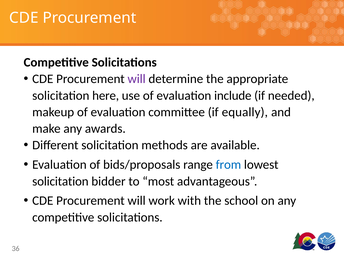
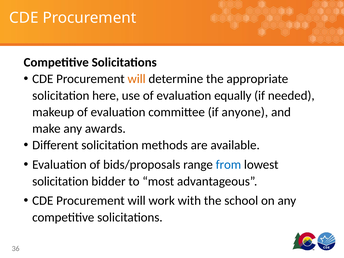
will colour: purple -> orange (137, 79)
include: include -> equally (233, 96)
equally: equally -> anyone (245, 112)
